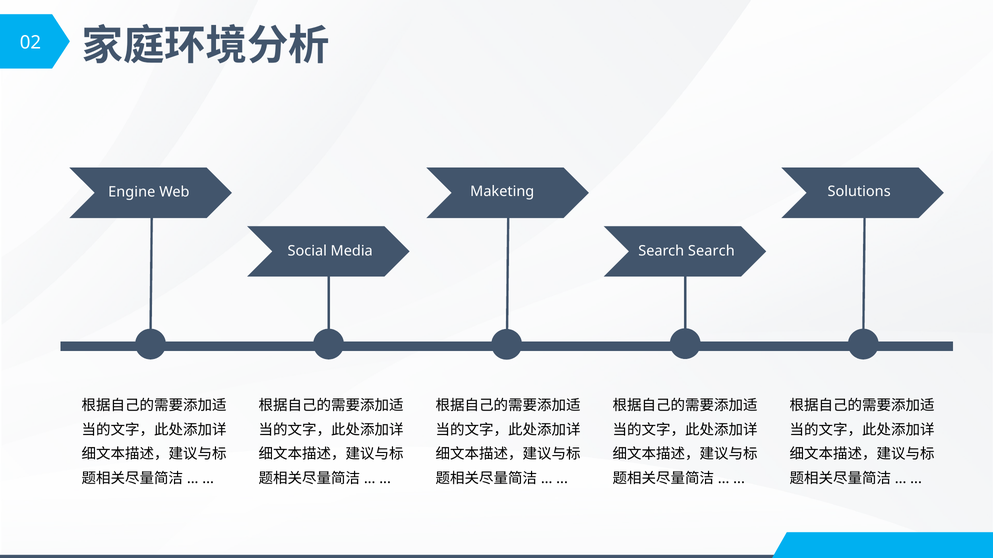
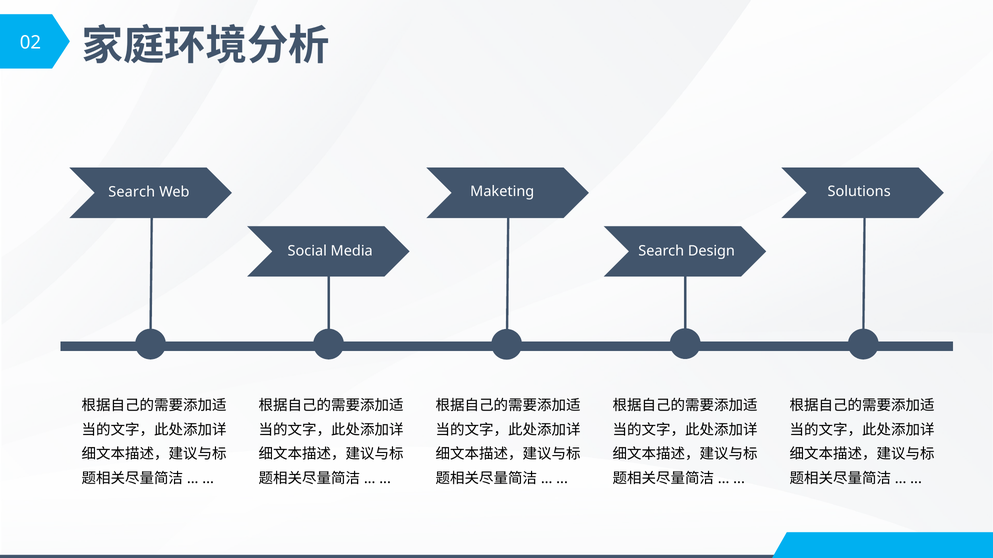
Engine: Engine -> Search (132, 192)
Search Search: Search -> Design (711, 251)
